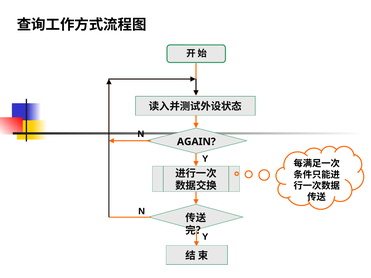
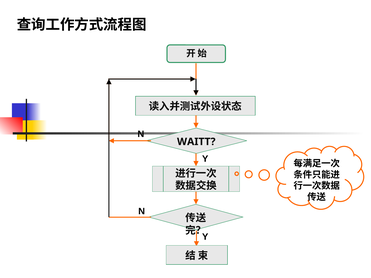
AGAIN: AGAIN -> WAITT (196, 142)
